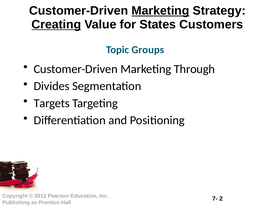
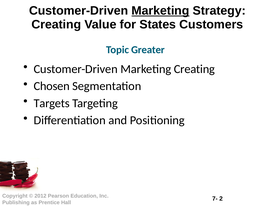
Creating underline: present -> none (56, 24)
Groups: Groups -> Greater (148, 50)
Marketing Through: Through -> Creating (194, 69)
Divides: Divides -> Chosen (52, 86)
